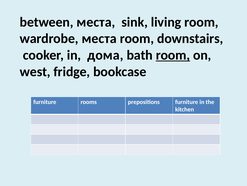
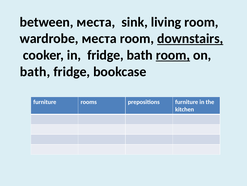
downstairs underline: none -> present (190, 38)
in дома: дома -> fridge (105, 55)
west: west -> bath (35, 71)
